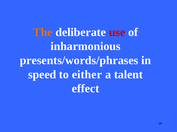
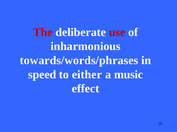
The colour: orange -> red (43, 32)
presents/words/phrases: presents/words/phrases -> towards/words/phrases (79, 61)
talent: talent -> music (129, 75)
